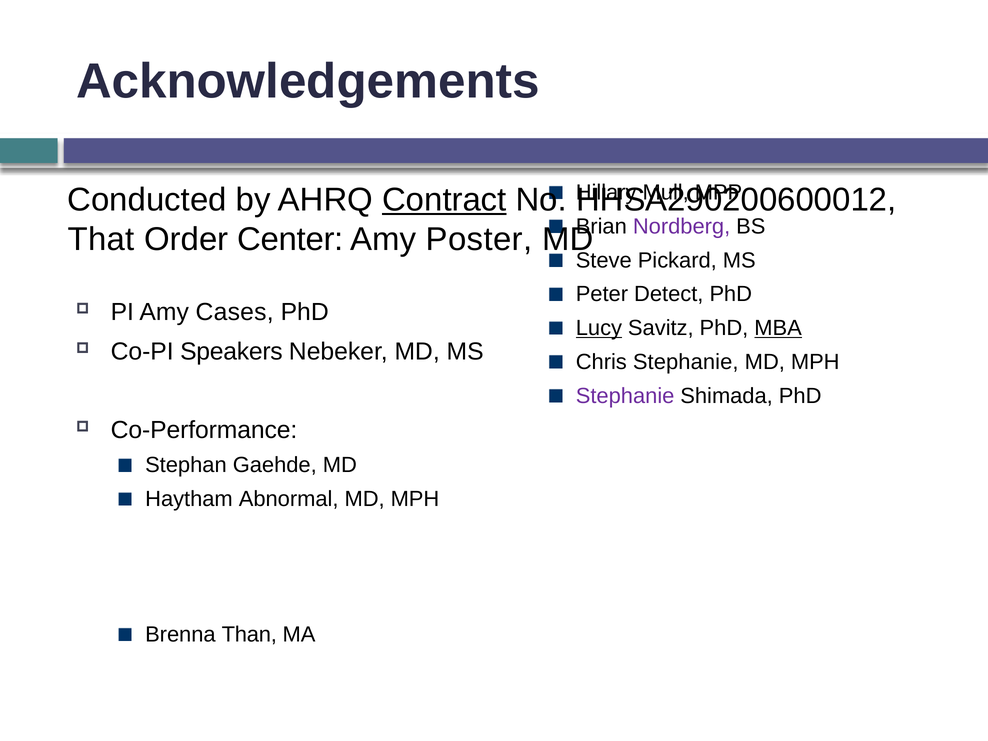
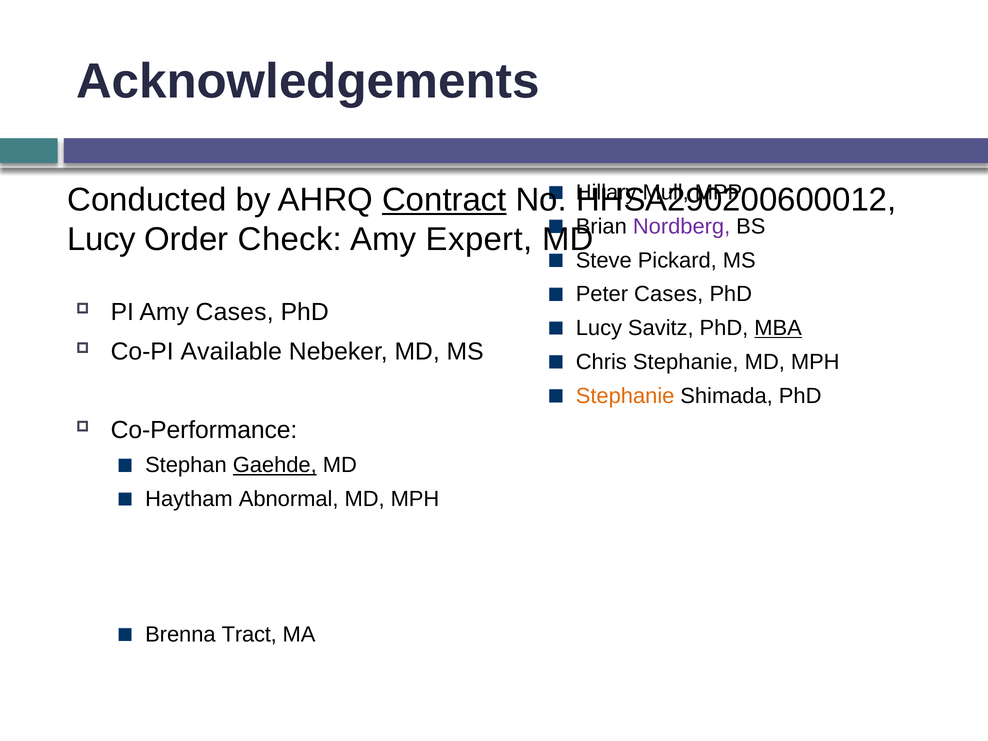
That: That -> Lucy (101, 239)
Center: Center -> Check (290, 239)
Poster: Poster -> Expert (479, 239)
Peter Detect: Detect -> Cases (669, 294)
Lucy underline: present -> none (599, 328)
Speakers: Speakers -> Available (231, 351)
Stephanie colour: purple -> orange (625, 396)
Gaehde underline: none -> present (275, 465)
Than: Than -> Tract (249, 635)
